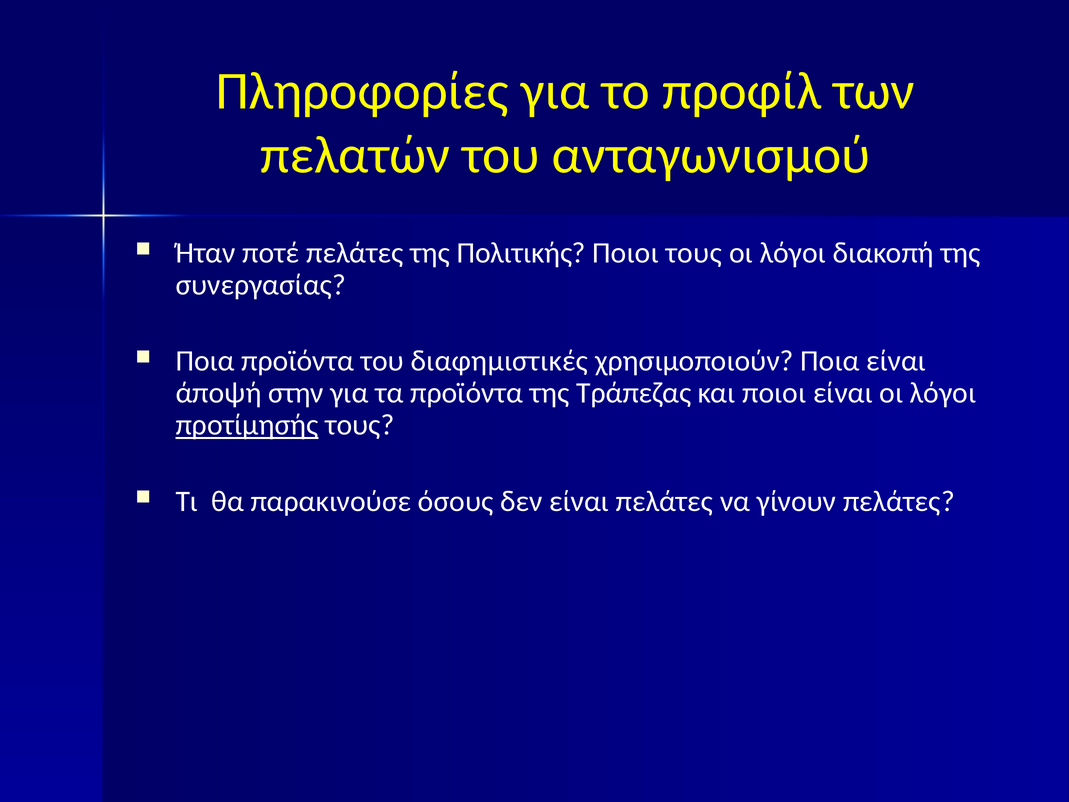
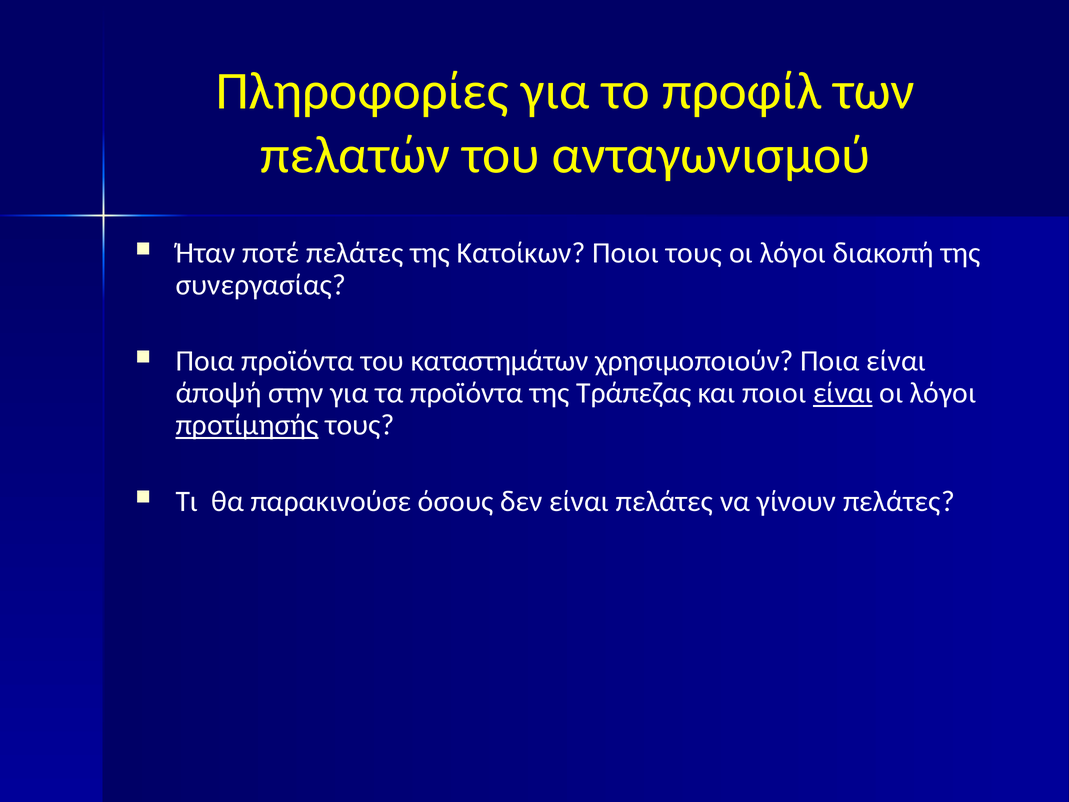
Πολιτικής: Πολιτικής -> Κατοίκων (521, 253)
διαφημιστικές: διαφημιστικές -> καταστημάτων (500, 361)
είναι underline: none -> present (843, 393)
